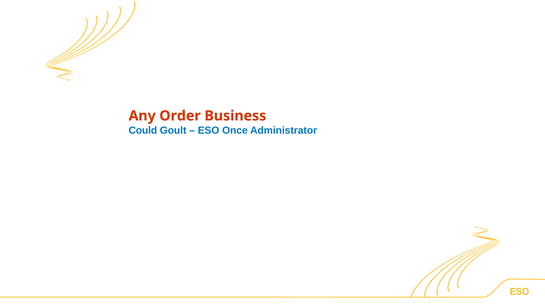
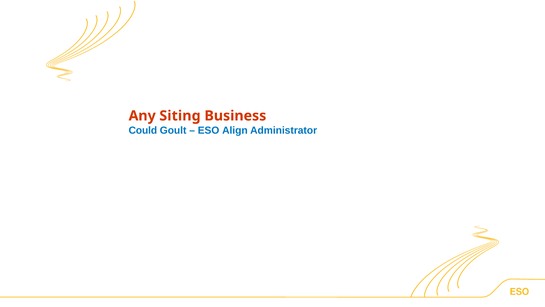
Order: Order -> Siting (180, 116)
Once: Once -> Align (235, 130)
